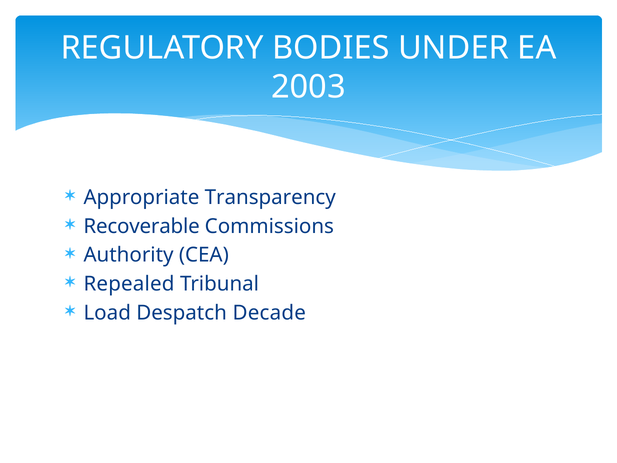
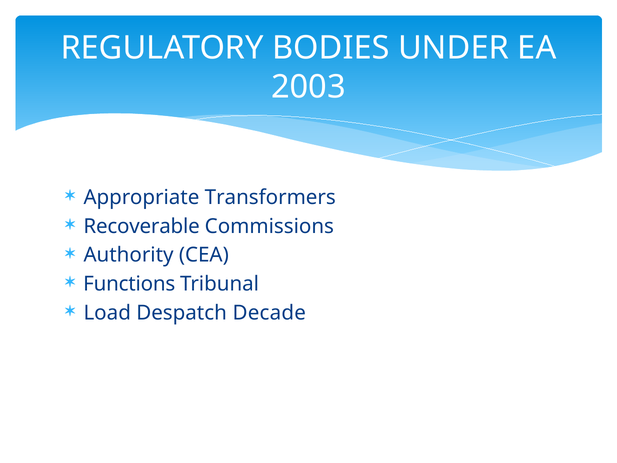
Transparency: Transparency -> Transformers (270, 197)
Repealed: Repealed -> Functions (129, 284)
